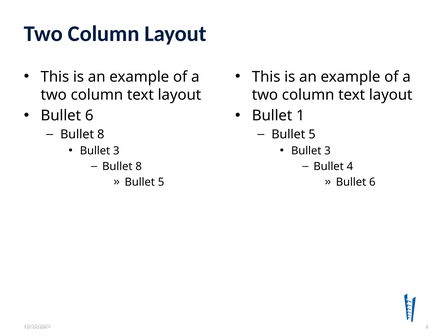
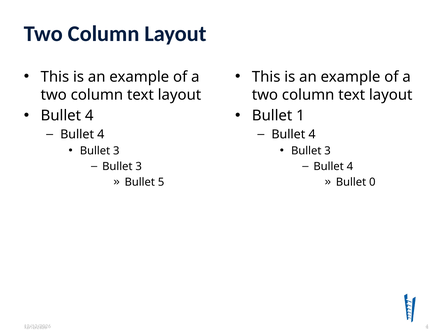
6: 6 -> 4 (89, 116)
8: 8 -> 4 (101, 134)
5: 5 -> 4 (312, 134)
8: 8 -> 3 (139, 166)
6: 6 -> 0 (372, 182)
